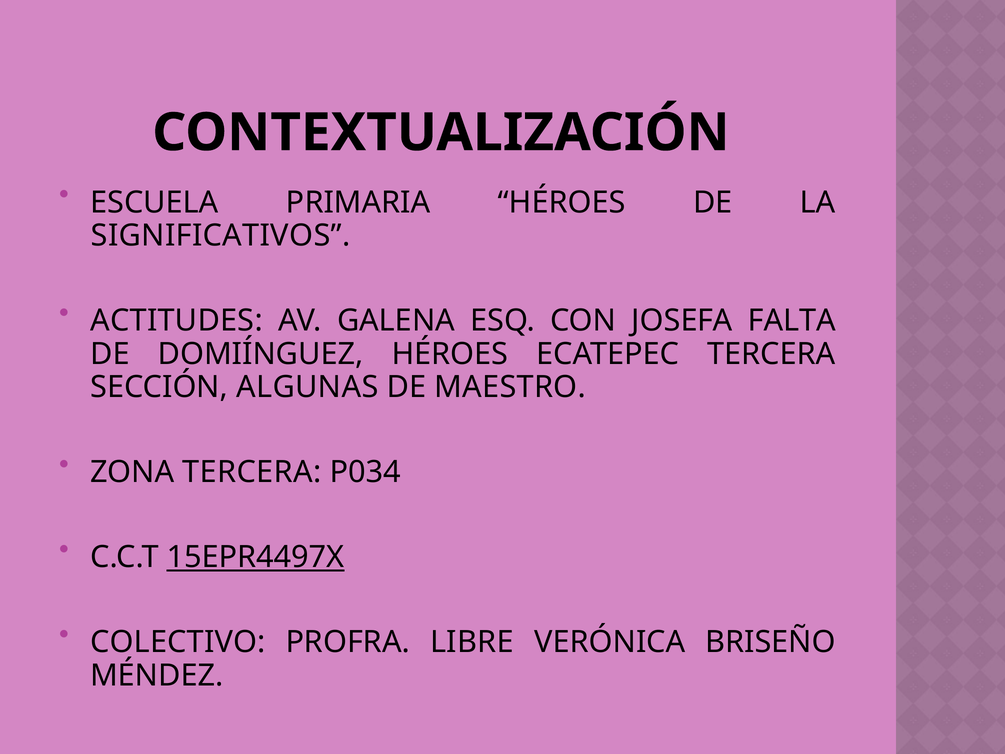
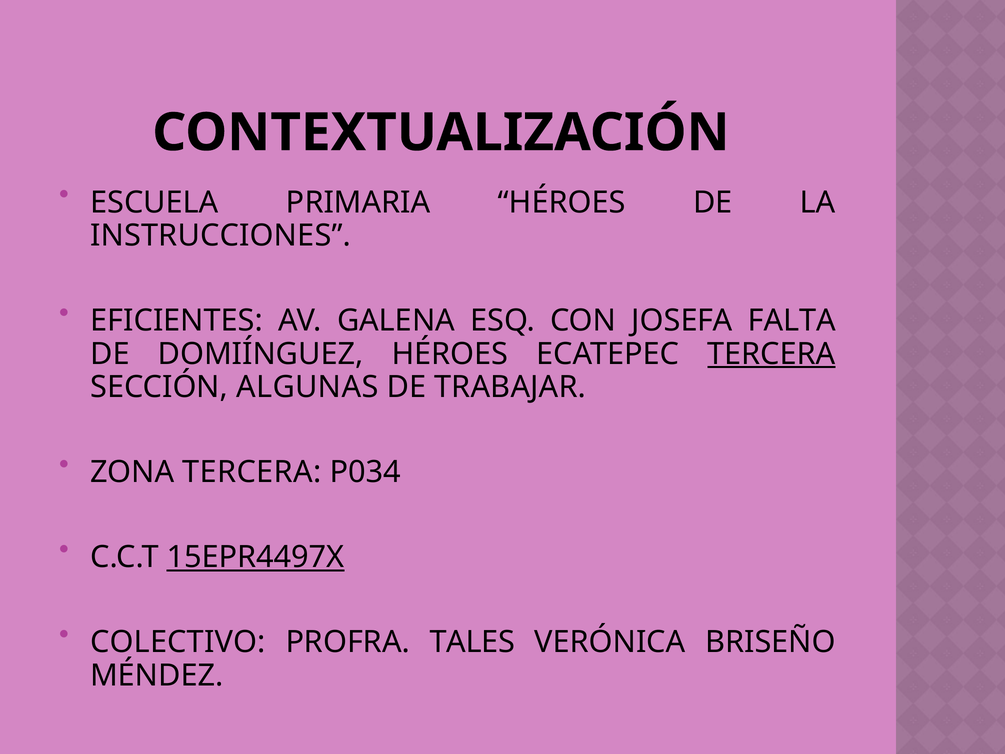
SIGNIFICATIVOS: SIGNIFICATIVOS -> INSTRUCCIONES (221, 236)
ACTITUDES: ACTITUDES -> EFICIENTES (177, 321)
TERCERA underline: none -> present (771, 354)
MAESTRO: MAESTRO -> TRABAJAR (510, 387)
LIBRE: LIBRE -> TALES (472, 642)
